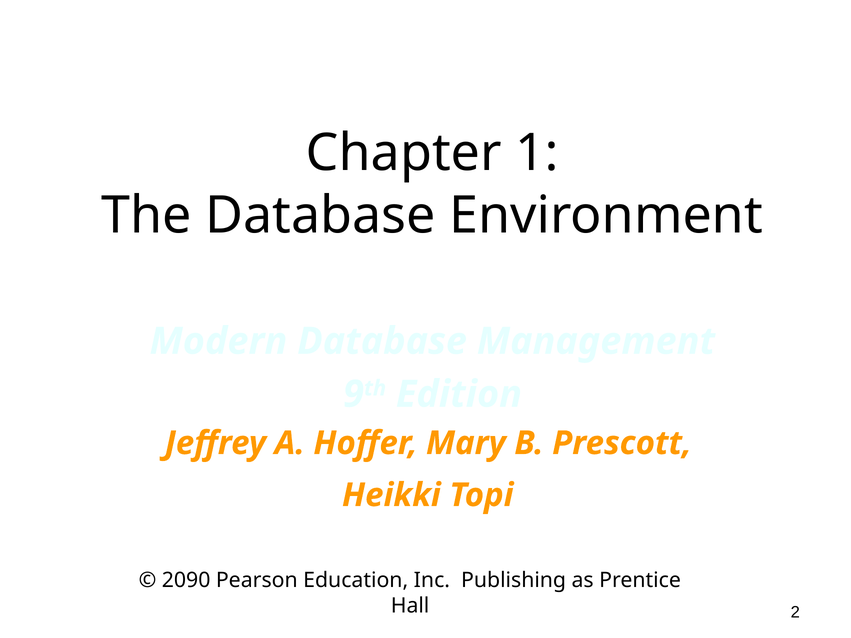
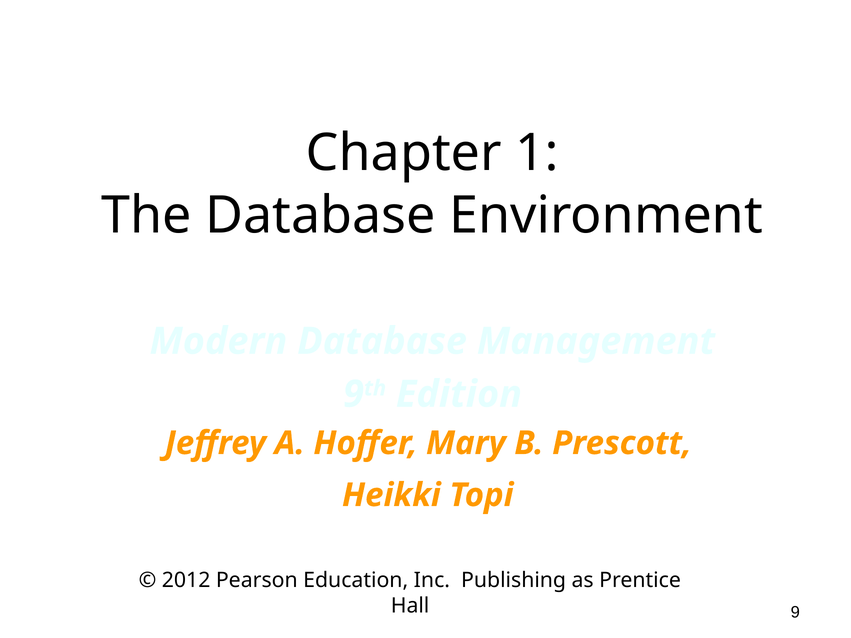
2090: 2090 -> 2012 (186, 581)
Hall 2: 2 -> 9 (795, 612)
